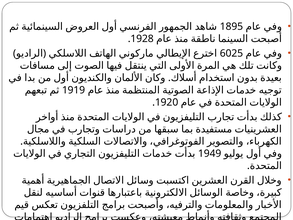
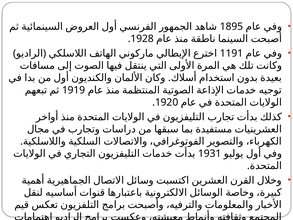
6025: 6025 -> 1191 (231, 53)
1949: 1949 -> 1931 (210, 153)
